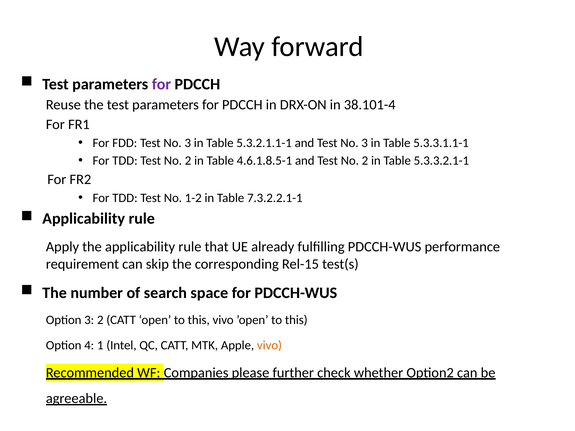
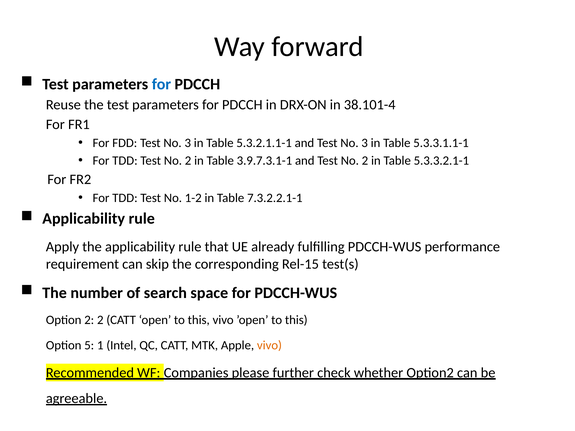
for colour: purple -> blue (161, 84)
4.6.1.8.5-1: 4.6.1.8.5-1 -> 3.9.7.3.1-1 (264, 161)
Option 3: 3 -> 2 (89, 320)
4: 4 -> 5 (89, 345)
